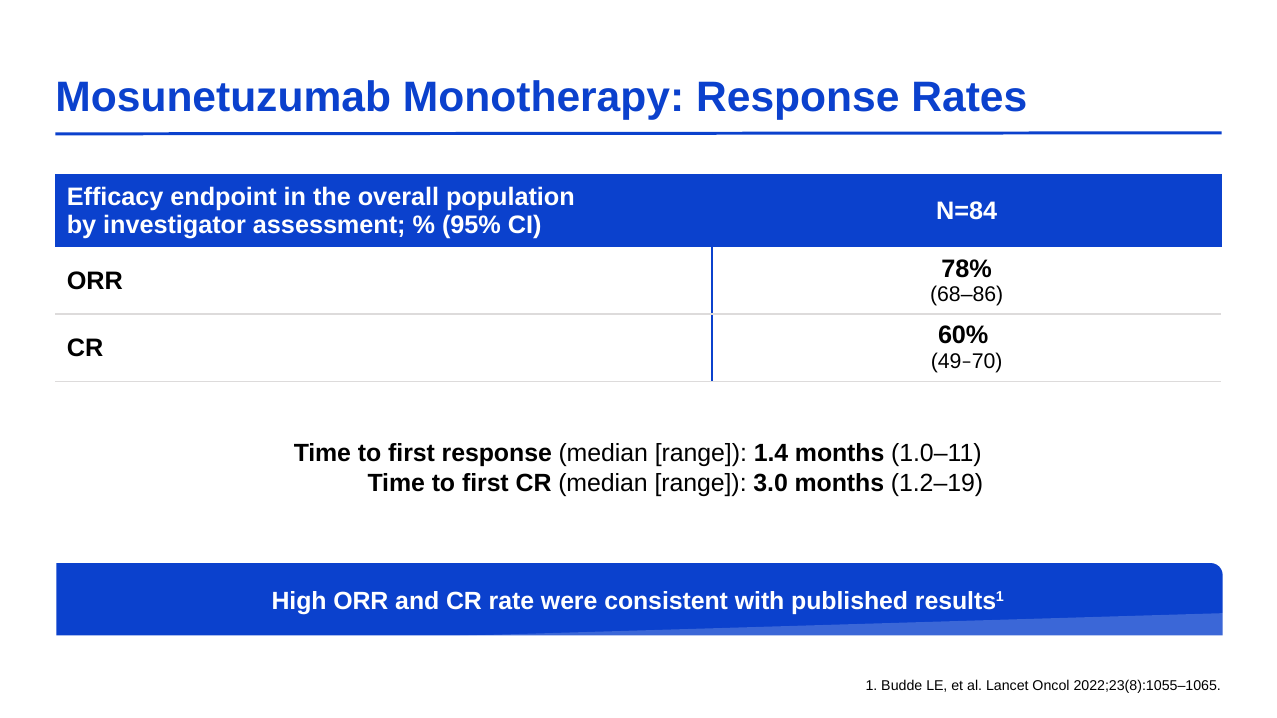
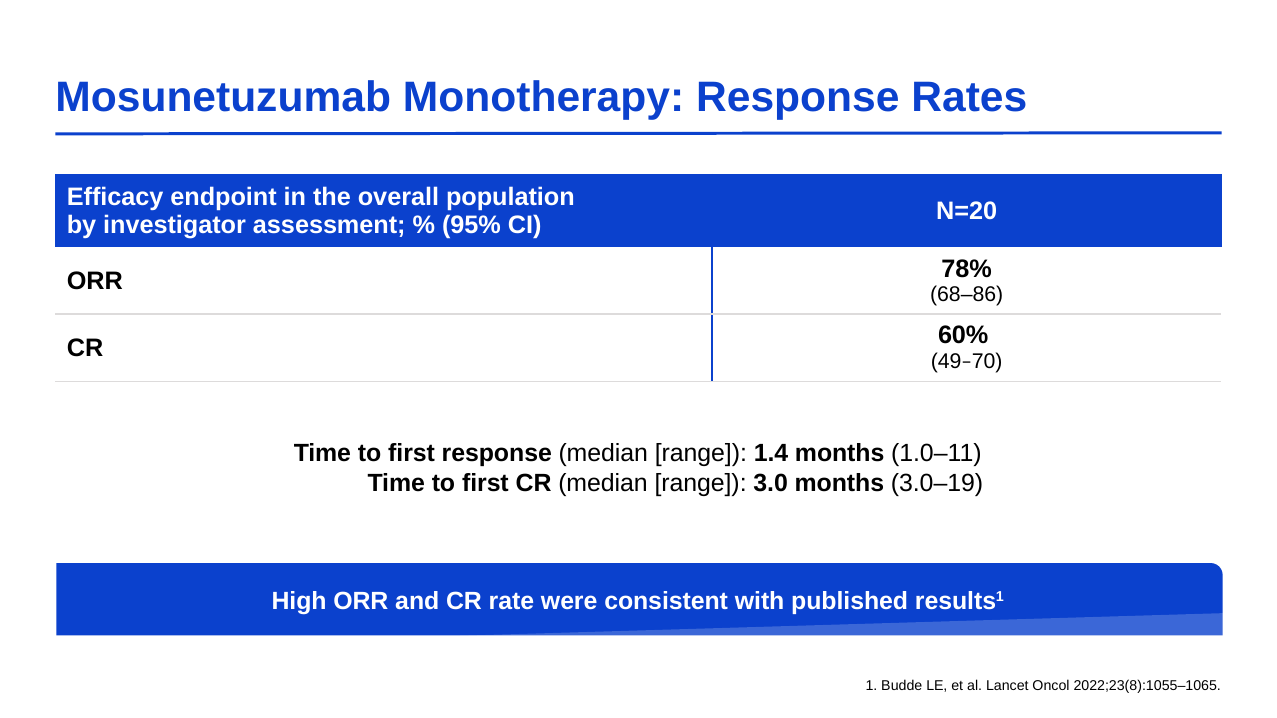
N=84: N=84 -> N=20 (967, 211)
1.2‒19: 1.2‒19 -> 3.0‒19 (937, 483)
